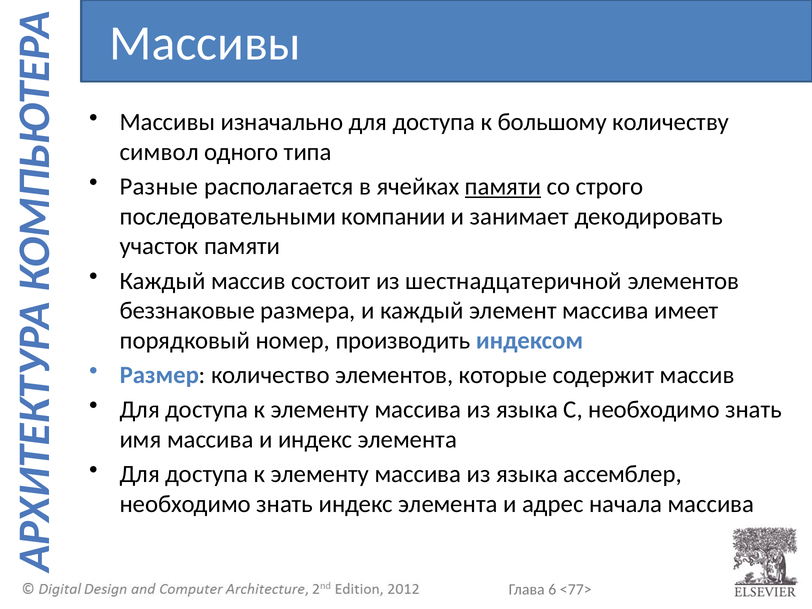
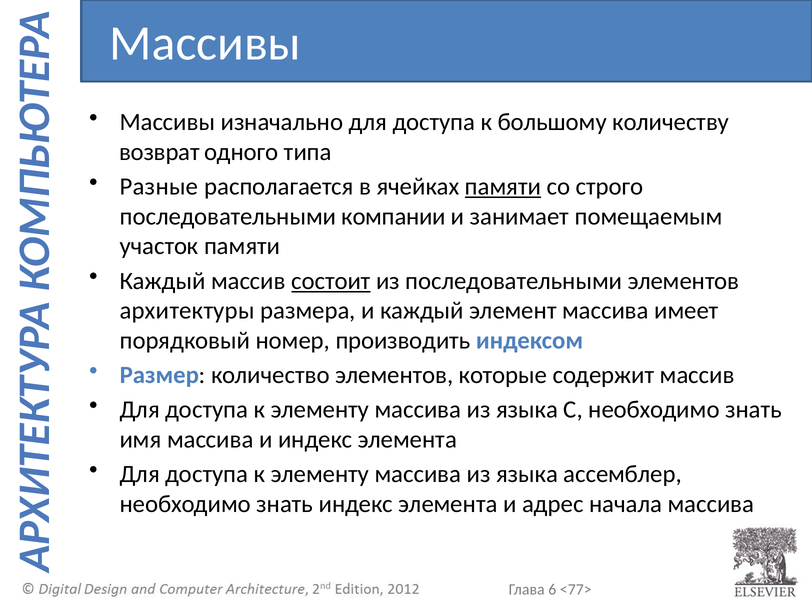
символ: символ -> возврат (159, 152)
декодировать: декодировать -> помещаемым (649, 216)
состоит underline: none -> present (331, 281)
из шестнадцатеричной: шестнадцатеричной -> последовательными (514, 281)
беззнаковые: беззнаковые -> архитектуры (187, 311)
